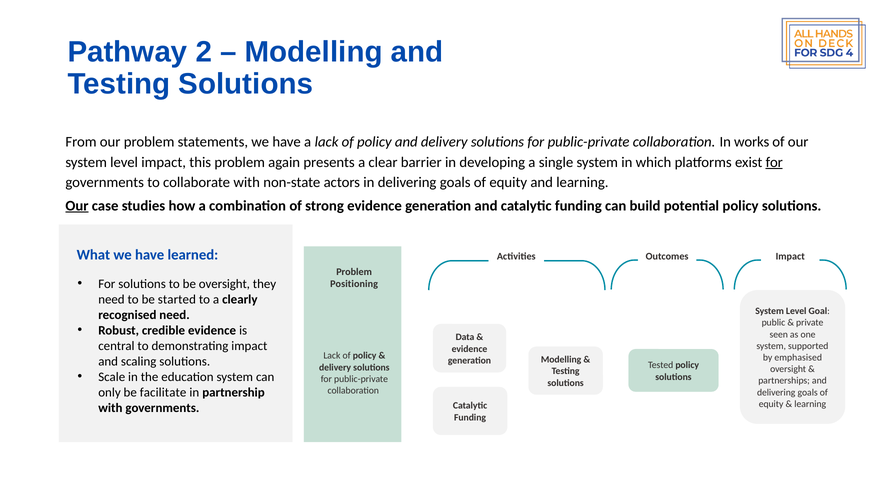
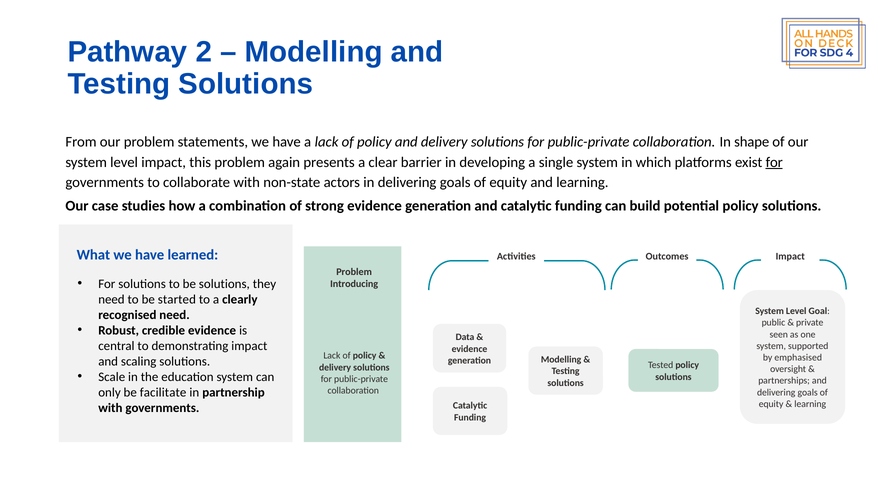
works: works -> shape (752, 142)
Our underline: present -> none (77, 206)
be oversight: oversight -> solutions (224, 284)
Positioning: Positioning -> Introducing (354, 284)
